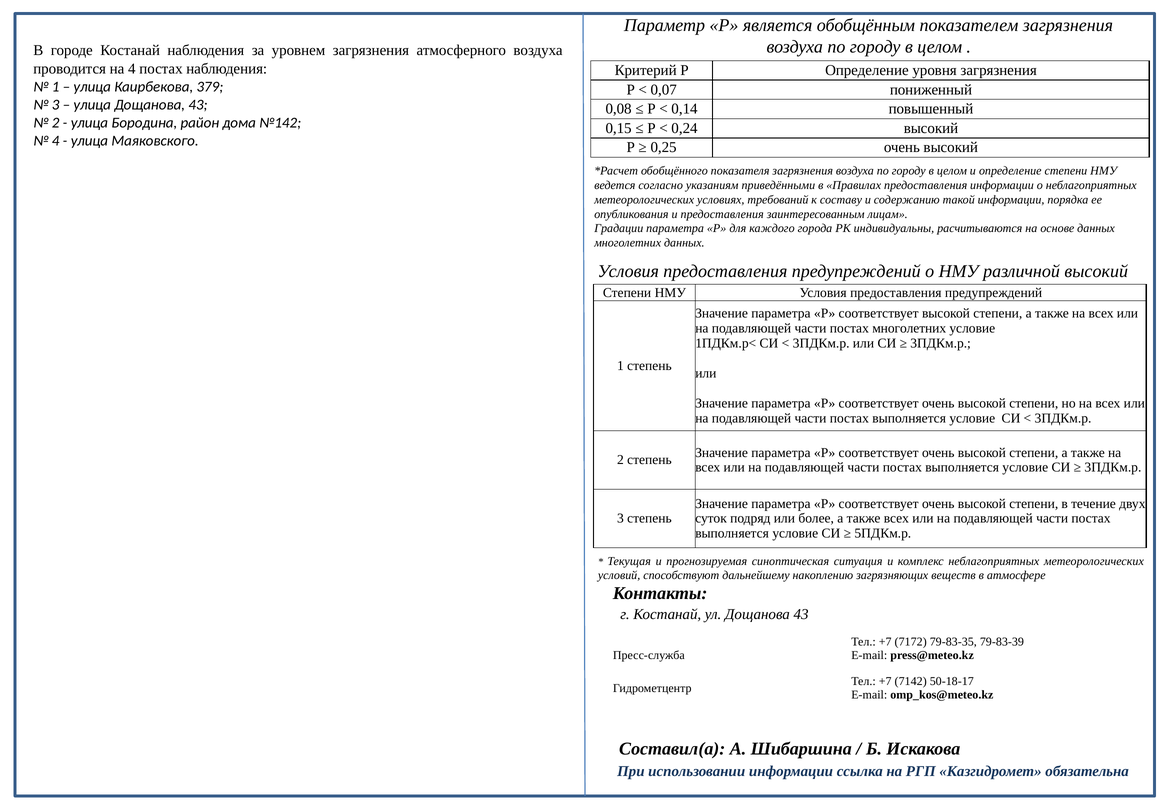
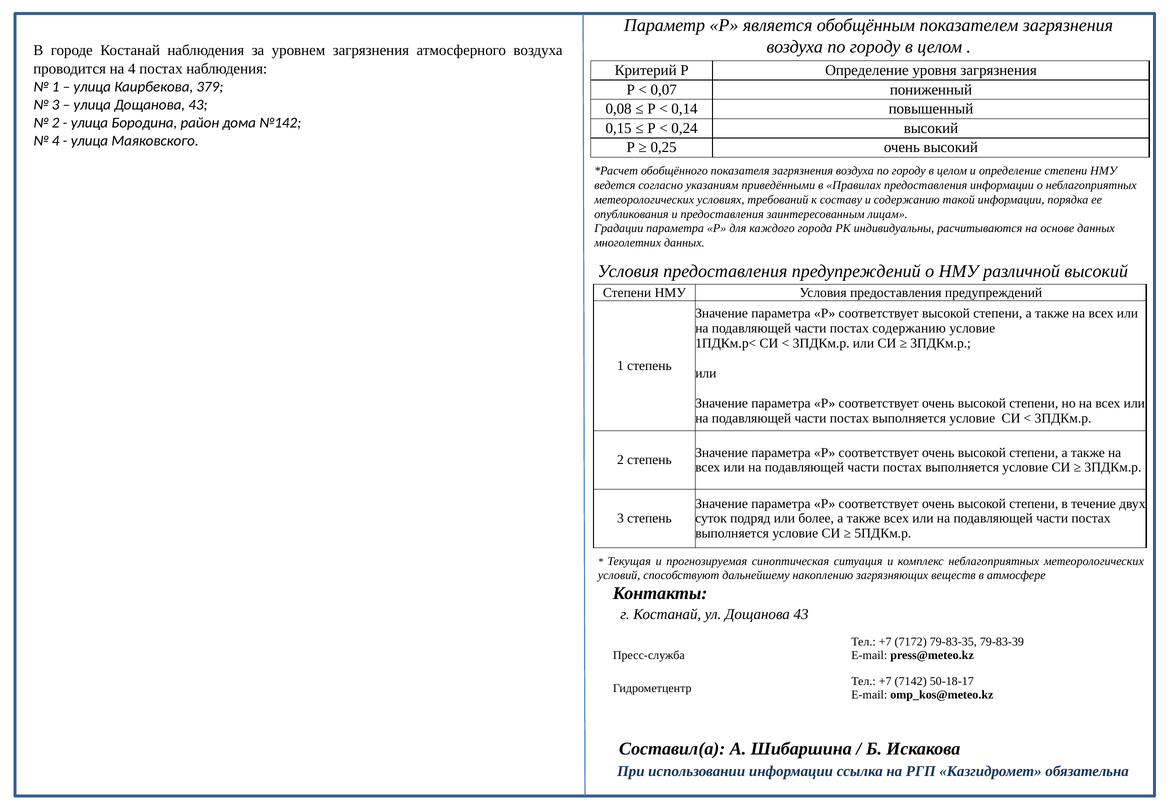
постах многолетних: многолетних -> содержанию (909, 328)
